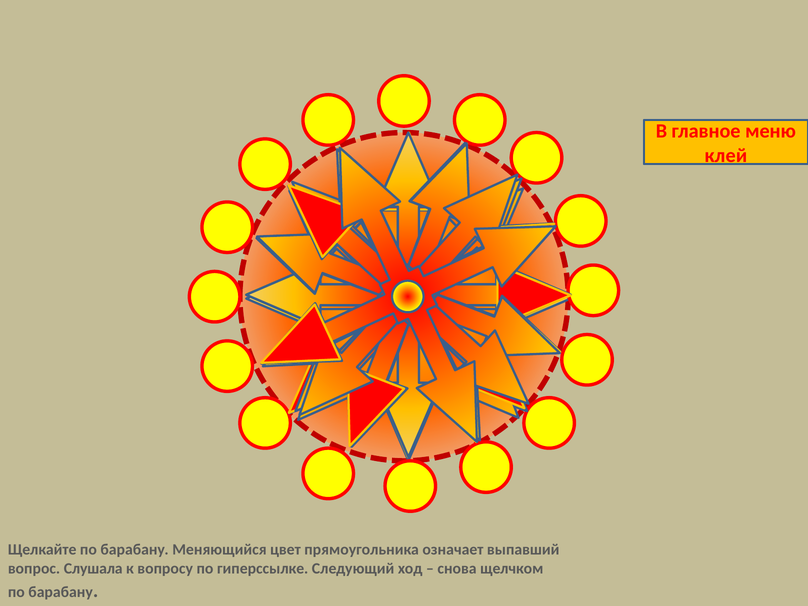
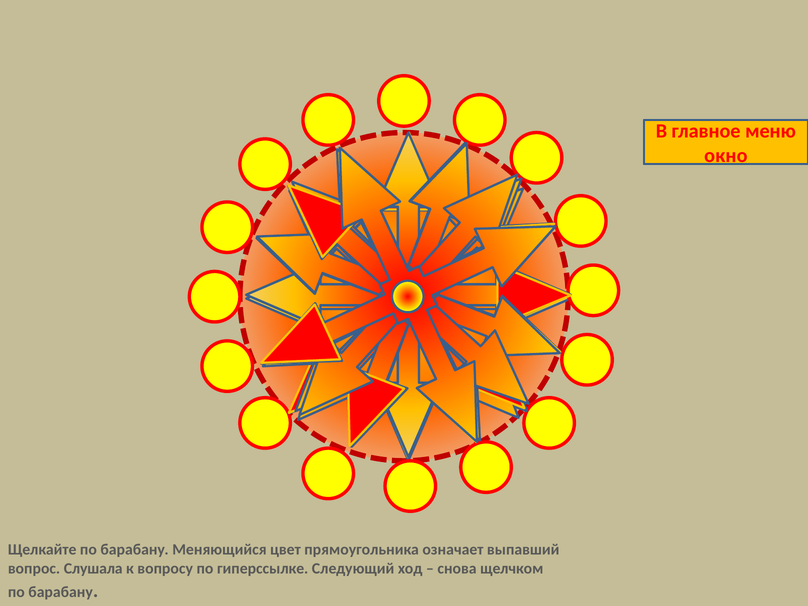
клей: клей -> окно (726, 156)
